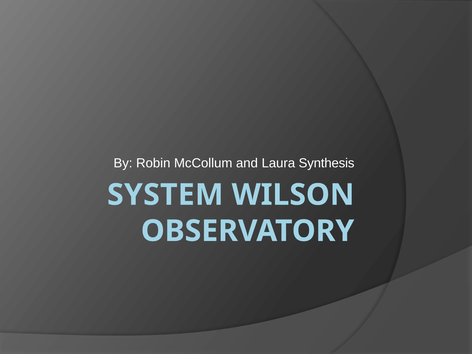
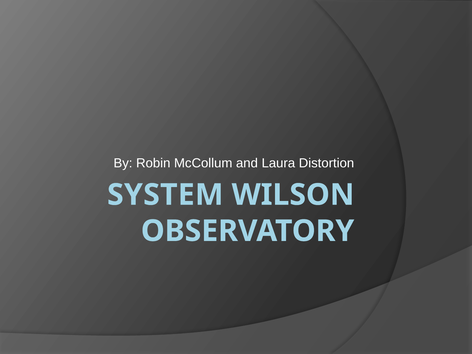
Synthesis: Synthesis -> Distortion (326, 163)
